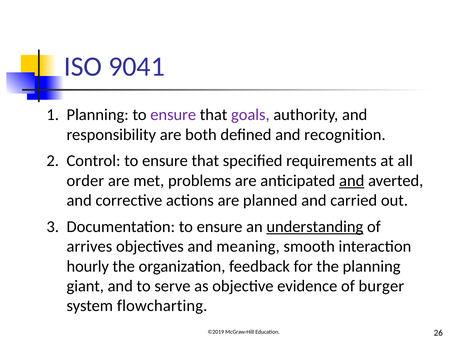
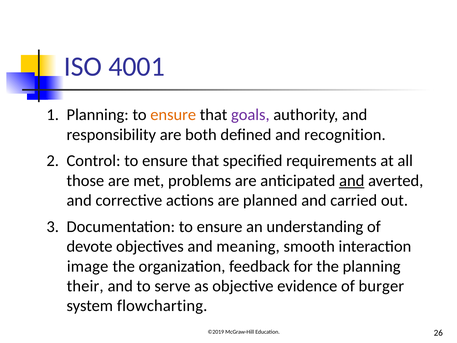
9041: 9041 -> 4001 (137, 67)
ensure colour: purple -> orange (173, 115)
order: order -> those (85, 181)
understanding underline: present -> none (315, 226)
arrives: arrives -> devote (90, 246)
hourly: hourly -> image (88, 266)
giant: giant -> their (85, 286)
